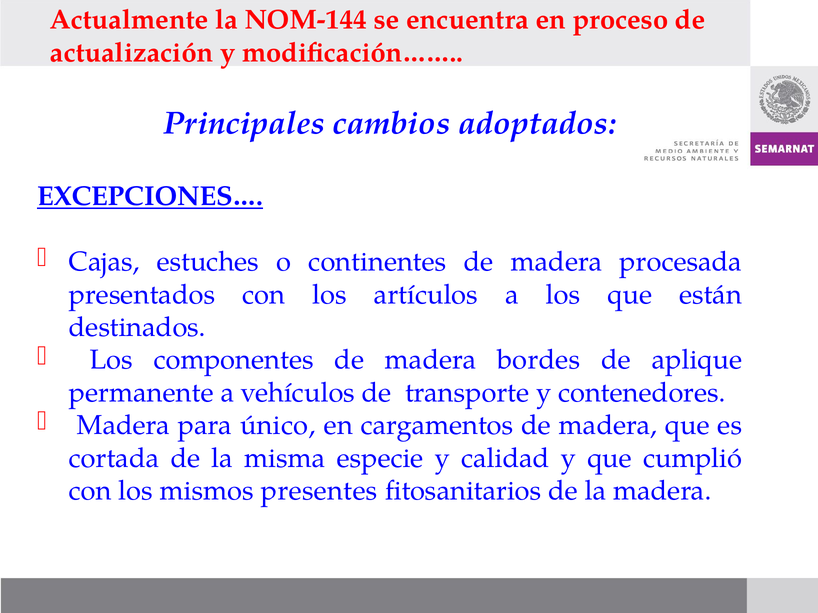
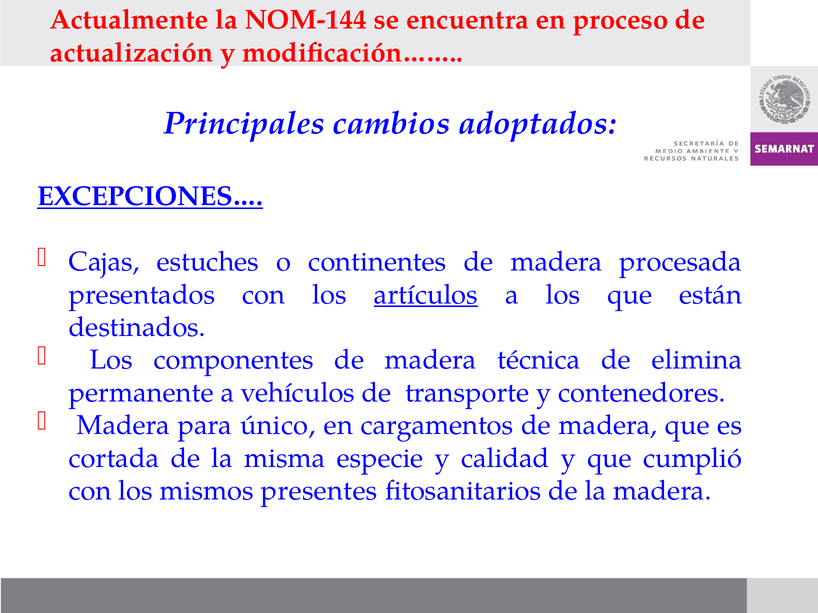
artículos underline: none -> present (426, 295)
bordes: bordes -> técnica (539, 360)
aplique: aplique -> elimina (697, 360)
